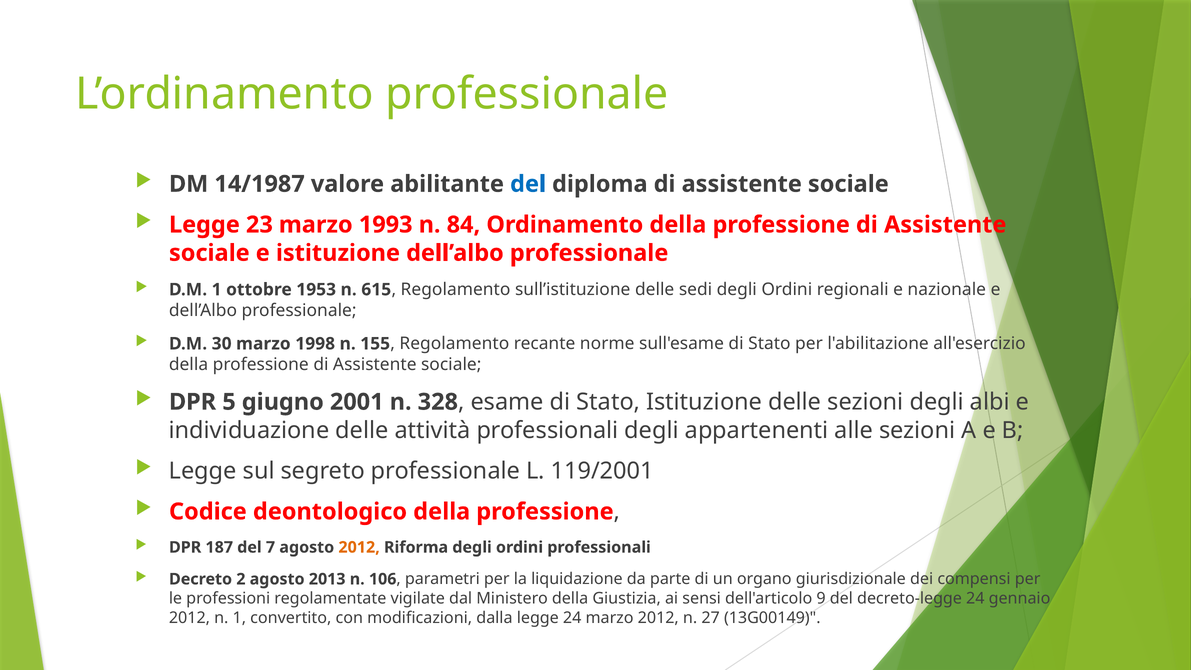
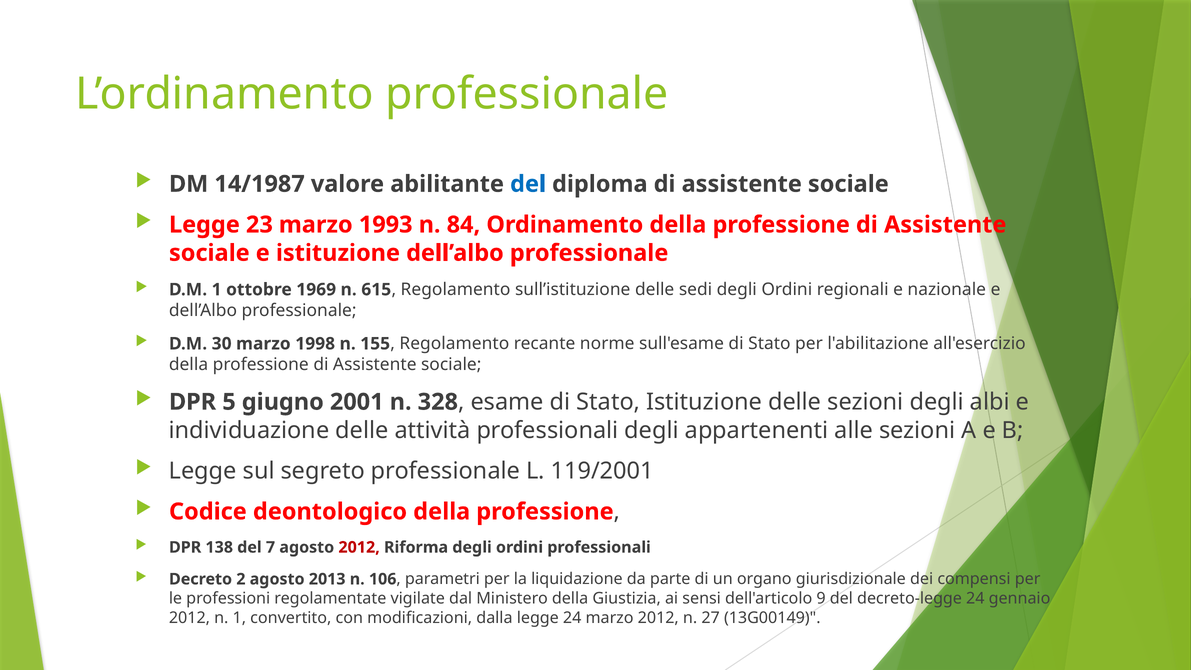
1953: 1953 -> 1969 (316, 290)
187: 187 -> 138 (219, 547)
2012 colour: orange -> red (359, 547)
